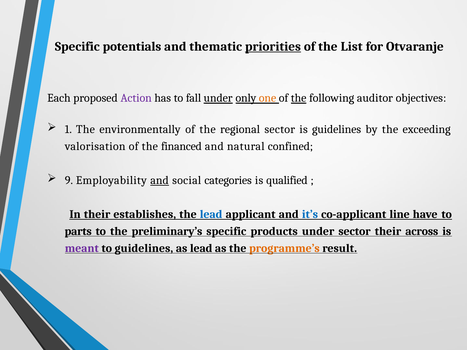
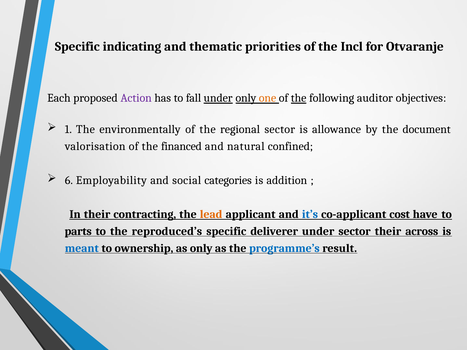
potentials: potentials -> indicating (132, 47)
priorities underline: present -> none (273, 47)
List: List -> Incl (352, 47)
is guidelines: guidelines -> allowance (337, 129)
exceeding: exceeding -> document (427, 129)
9: 9 -> 6 (69, 180)
and underline: present -> none (160, 180)
qualified: qualified -> addition (287, 180)
establishes: establishes -> contracting (145, 214)
lead colour: blue -> orange (211, 214)
line: line -> cost (400, 214)
preliminary’s: preliminary’s -> reproduced’s (167, 231)
products: products -> deliverer (274, 231)
meant colour: purple -> blue (82, 248)
to guidelines: guidelines -> ownership (144, 248)
as lead: lead -> only (201, 248)
programme’s colour: orange -> blue (284, 248)
